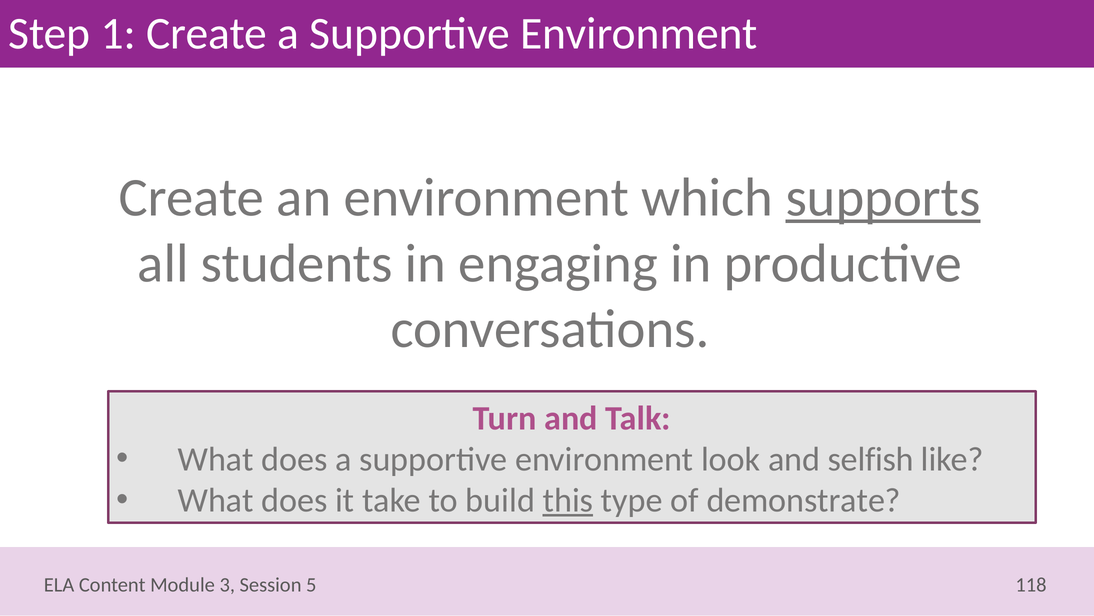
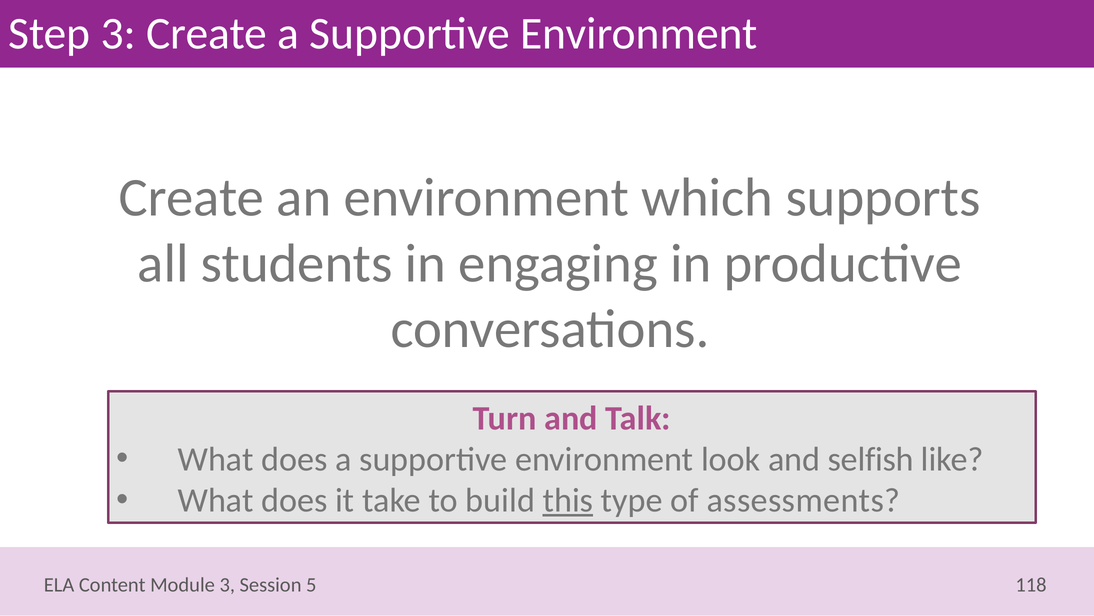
Step 1: 1 -> 3 (118, 34)
supports underline: present -> none (883, 198)
demonstrate: demonstrate -> assessments (803, 500)
